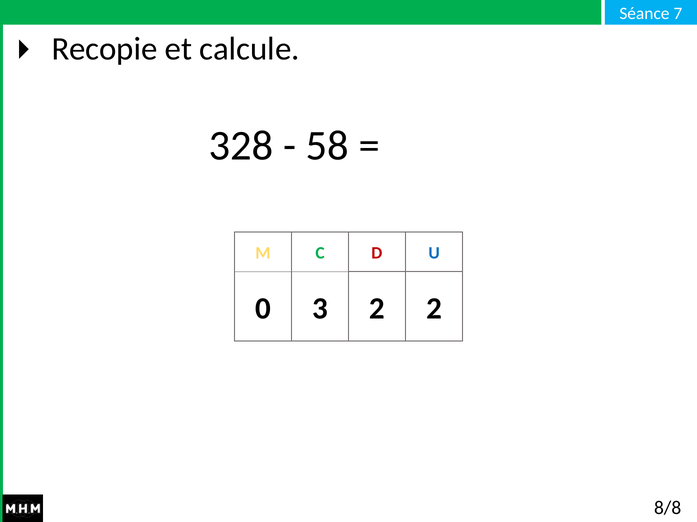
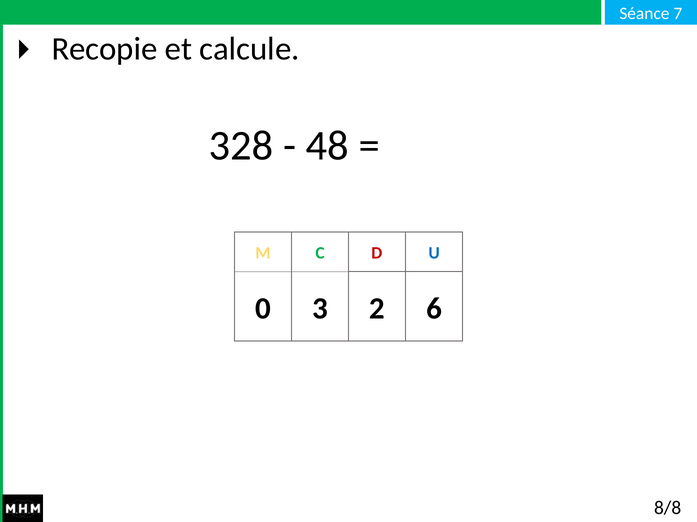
58: 58 -> 48 (327, 146)
2 2: 2 -> 6 (434, 309)
